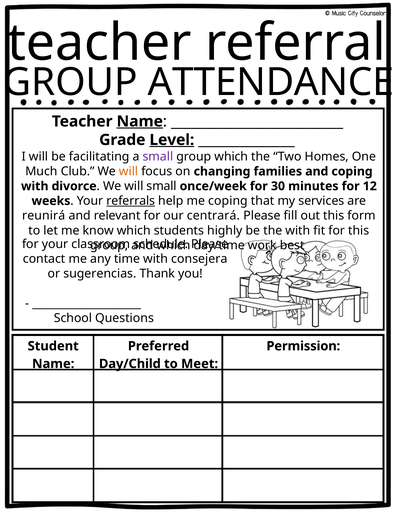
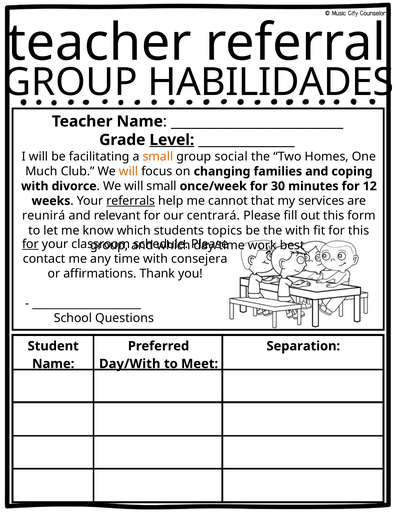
ATTENDANCE: ATTENDANCE -> HABILIDADES (271, 82)
Name underline: present -> none (140, 121)
small colour: purple -> orange (158, 156)
group which: which -> social (231, 156)
me coping: coping -> cannot (228, 201)
highly: highly -> topics (225, 230)
for underline: none -> present (30, 244)
sugerencias: sugerencias -> affirmations (100, 273)
Permission: Permission -> Separation (303, 346)
Day/Child: Day/Child -> Day/With (130, 363)
